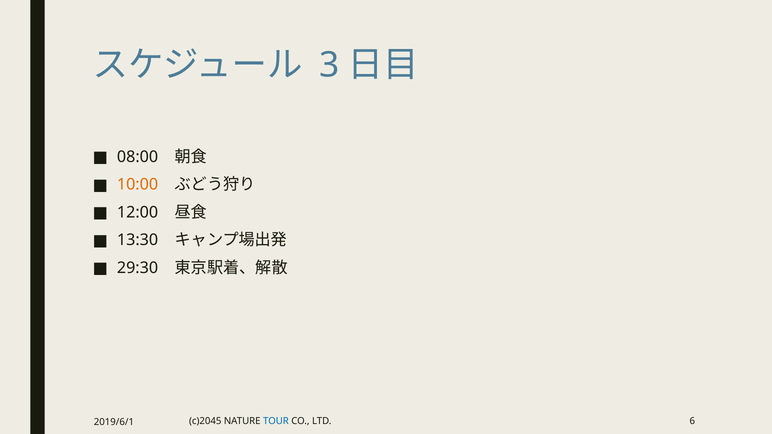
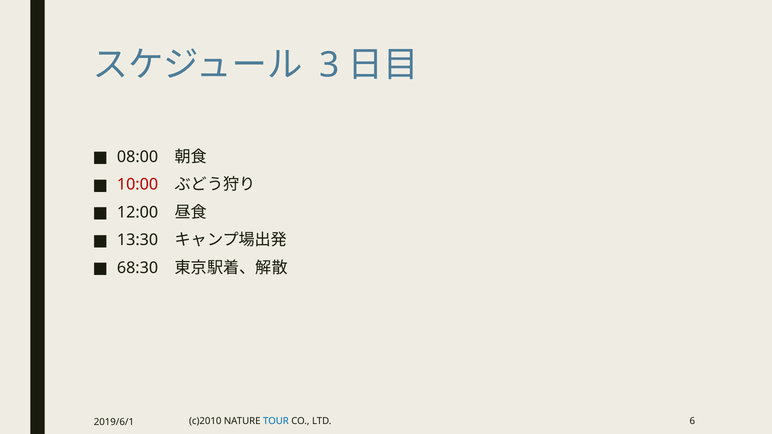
10:00 colour: orange -> red (138, 185)
29:30: 29:30 -> 68:30 (138, 268)
c)2045: c)2045 -> c)2010 (205, 421)
